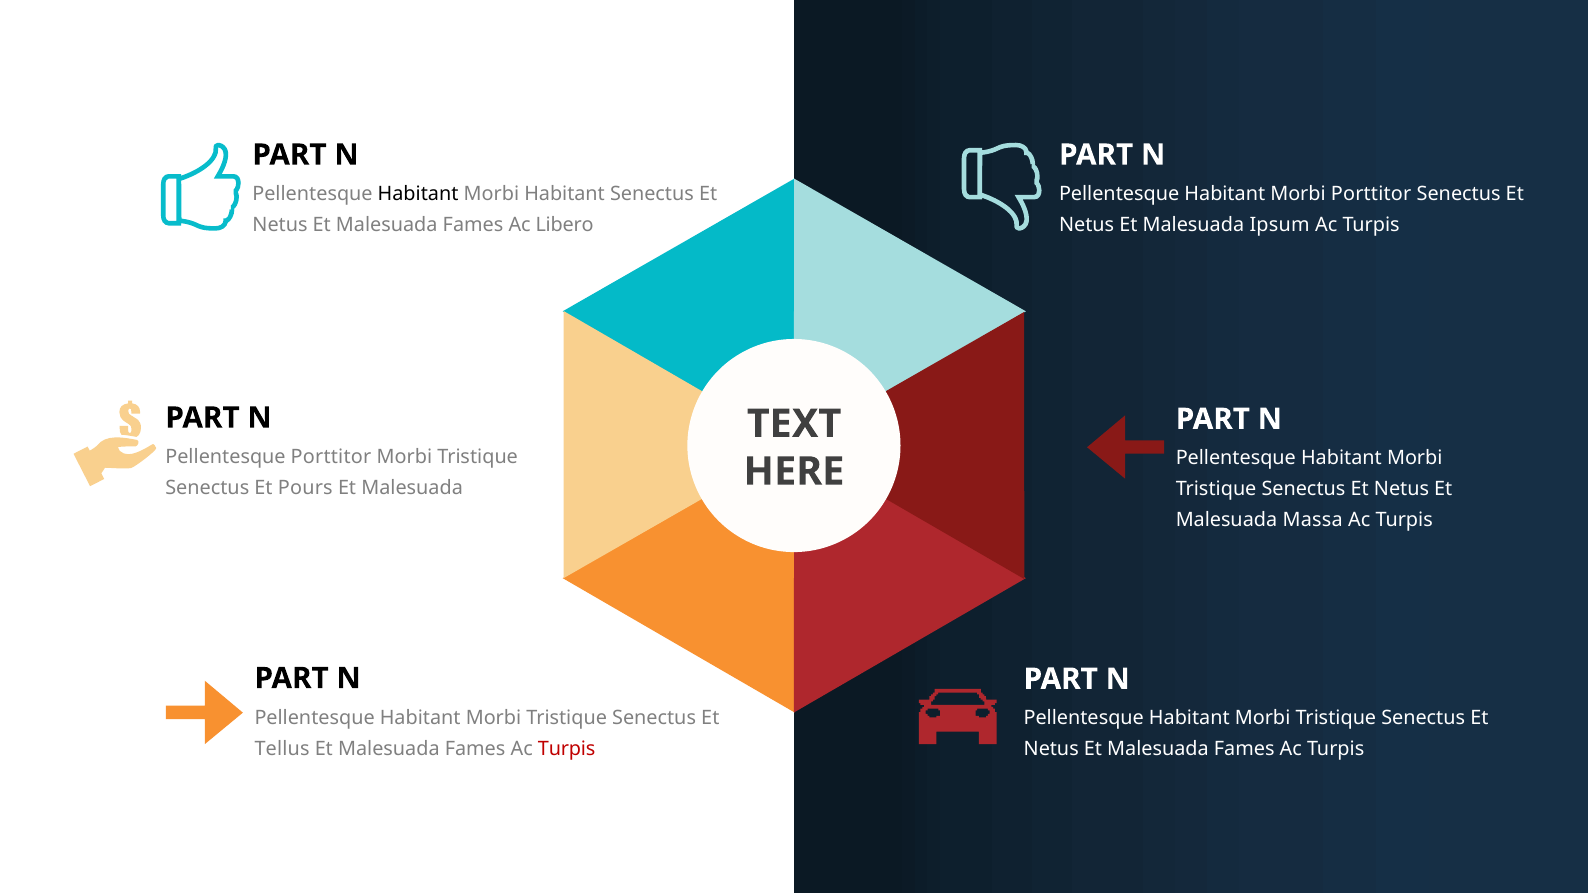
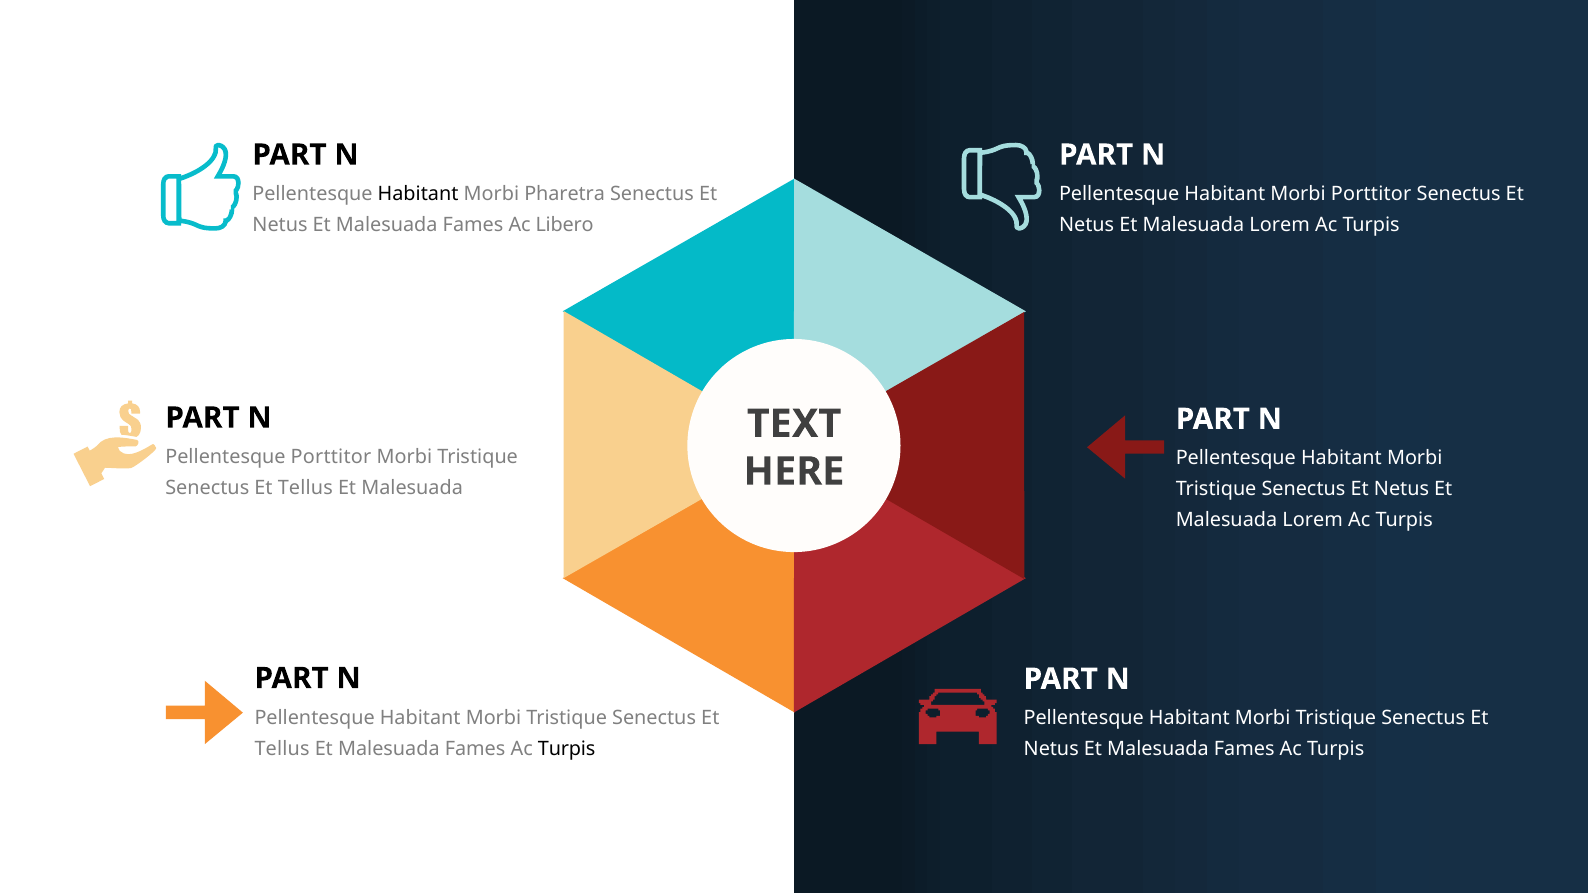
Morbi Habitant: Habitant -> Pharetra (565, 194)
Ipsum: Ipsum -> Lorem (1280, 225)
Pours: Pours -> Tellus (305, 488)
Massa: Massa -> Lorem (1313, 520)
Turpis colour: red -> black (567, 749)
